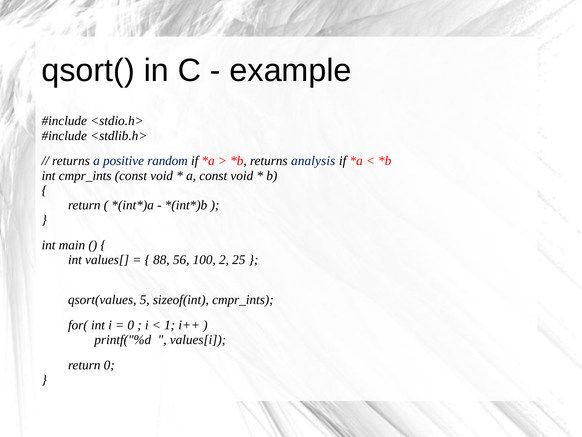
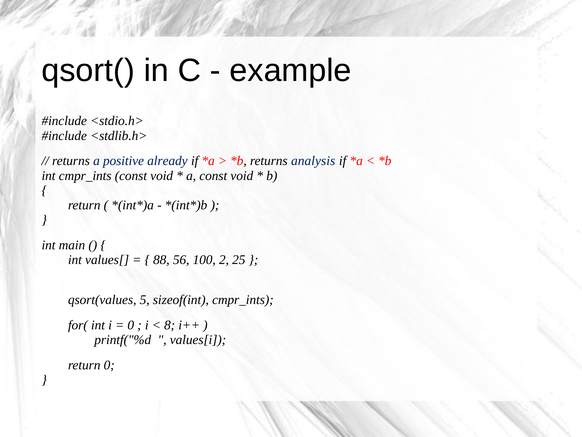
random: random -> already (167, 161)
1: 1 -> 8 (170, 325)
